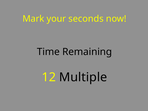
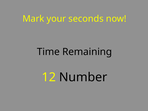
Multiple: Multiple -> Number (83, 77)
